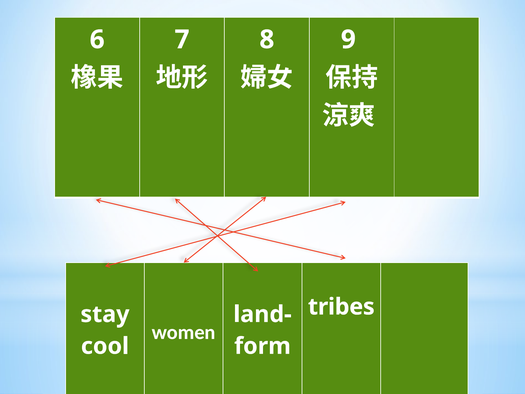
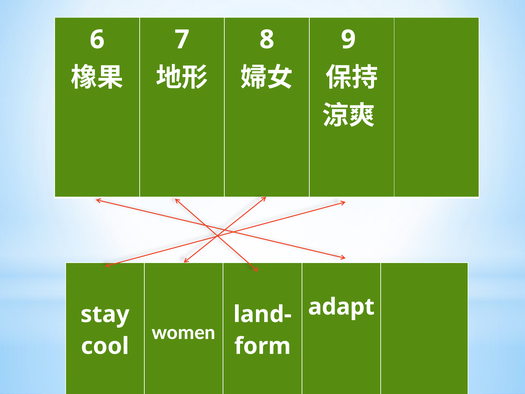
tribes: tribes -> adapt (341, 307)
